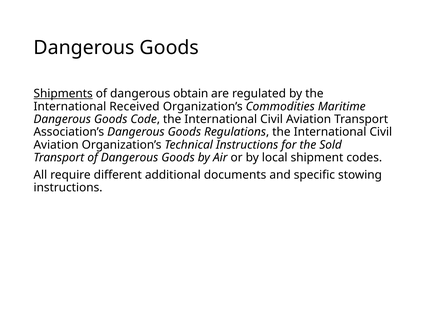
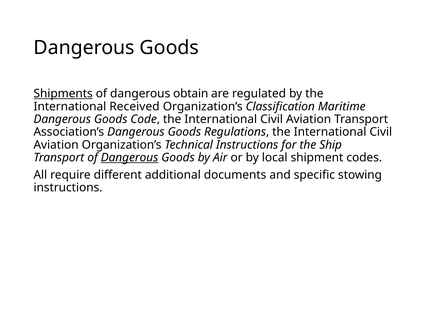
Commodities: Commodities -> Classification (280, 106)
Sold: Sold -> Ship (331, 145)
Dangerous underline: none -> present (130, 157)
